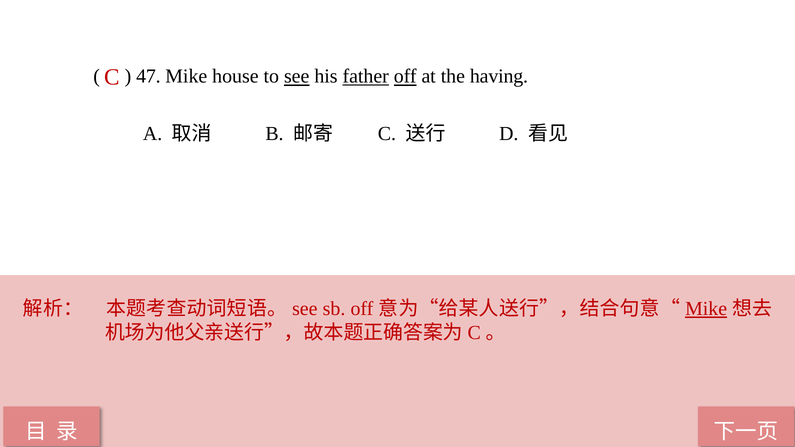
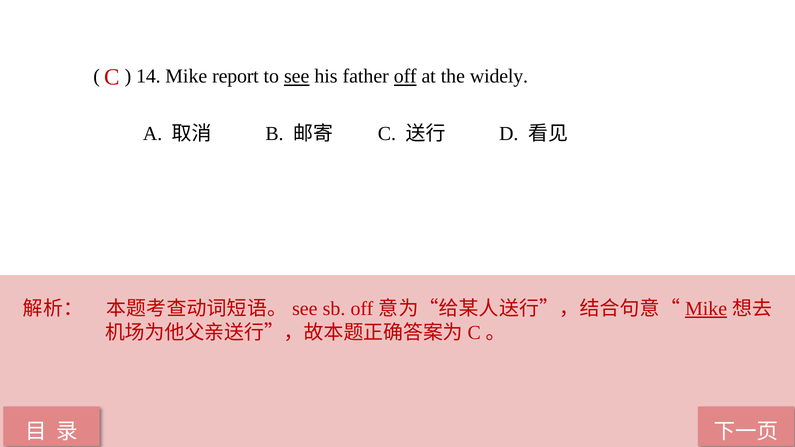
47: 47 -> 14 (148, 76)
house: house -> report (235, 76)
father underline: present -> none (366, 76)
having: having -> widely (499, 76)
